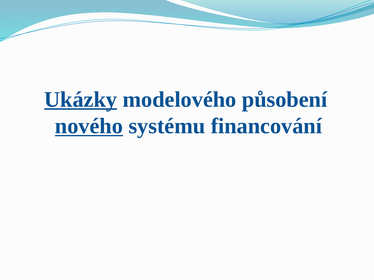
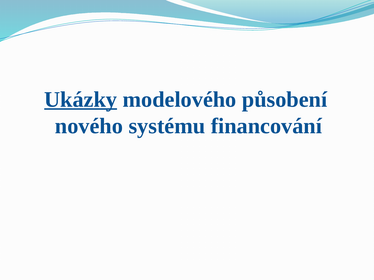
nového underline: present -> none (89, 126)
